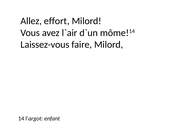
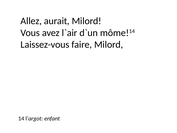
effort: effort -> aurait (57, 21)
